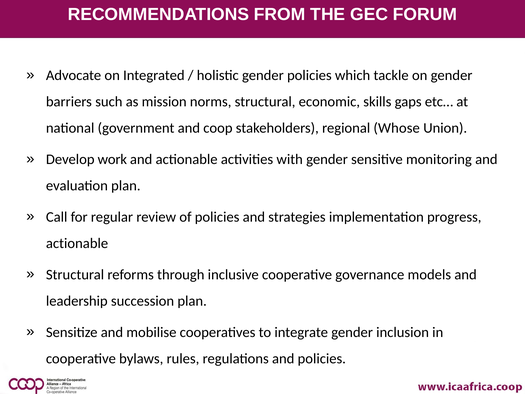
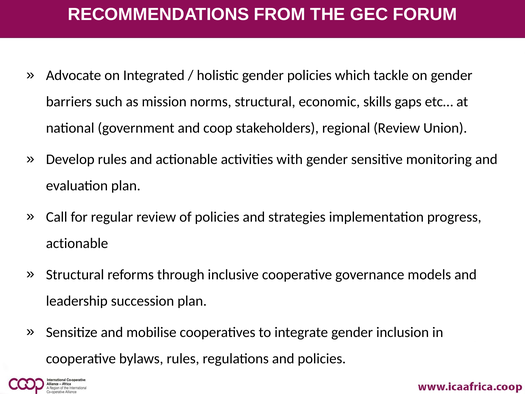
regional Whose: Whose -> Review (397, 128)
Develop work: work -> rules (112, 159)
